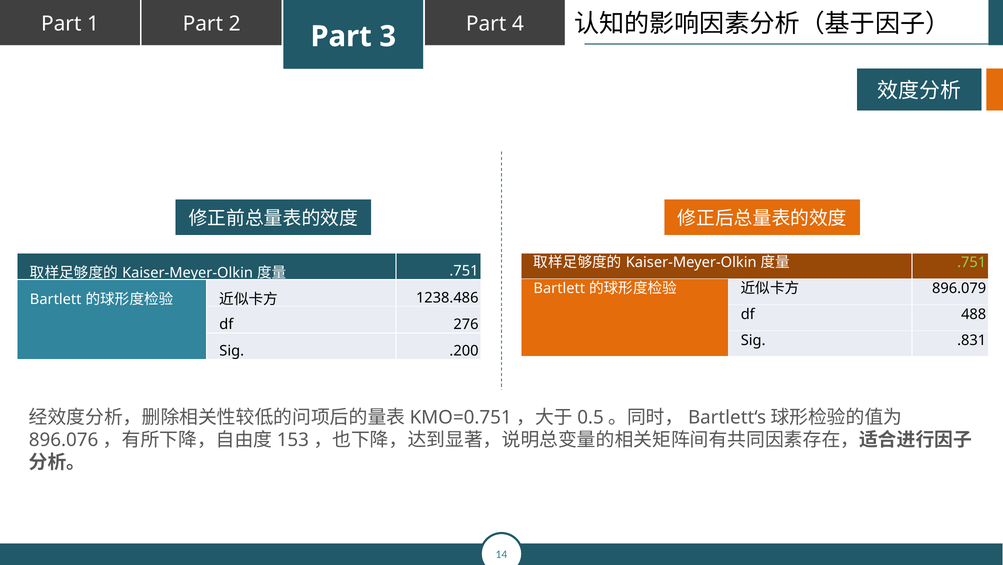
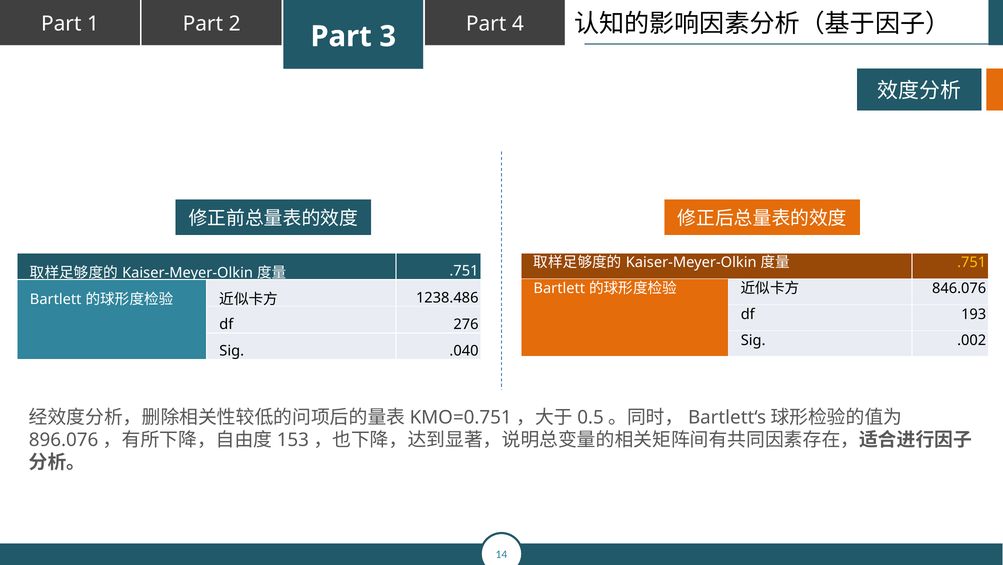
.751 colour: light green -> yellow (972, 262)
896.079: 896.079 -> 846.076 (959, 288)
488: 488 -> 193 (974, 314)
.831: .831 -> .002 (972, 340)
.200: .200 -> .040 (464, 351)
